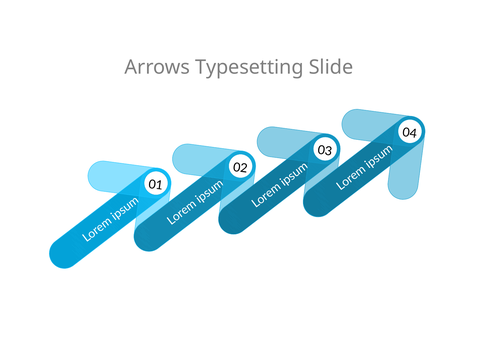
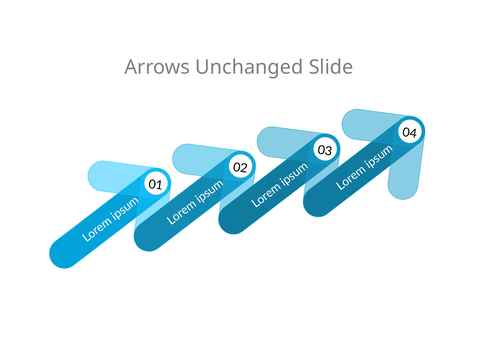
Typesetting: Typesetting -> Unchanged (249, 67)
